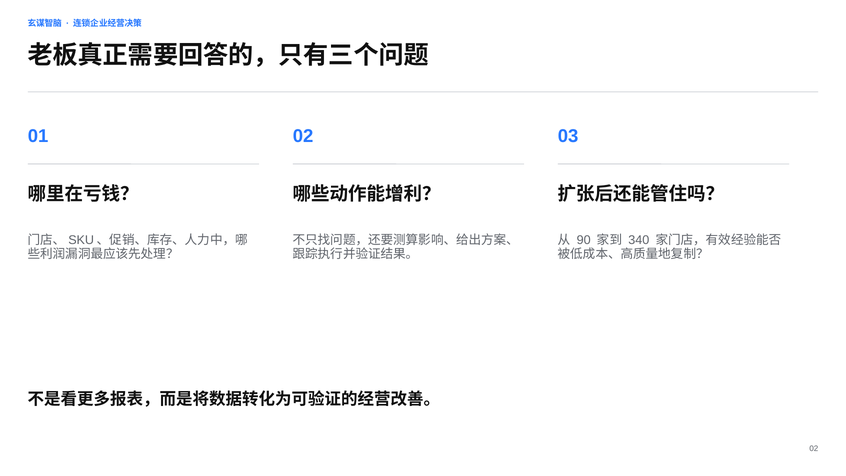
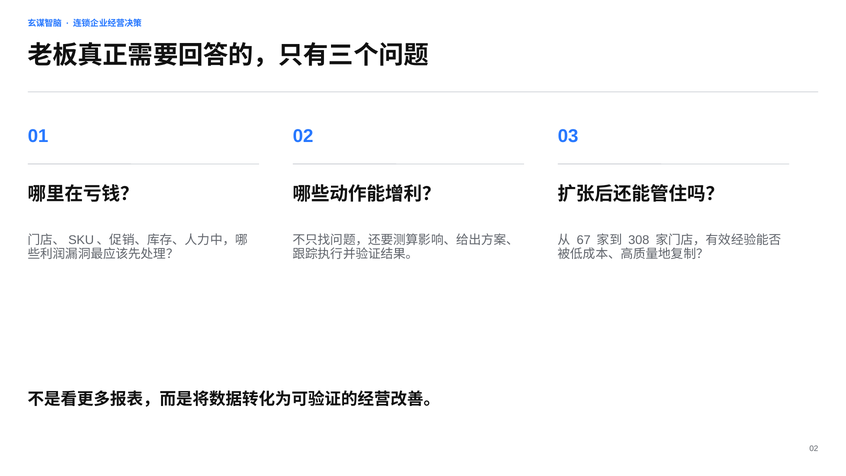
90: 90 -> 67 (584, 240)
340: 340 -> 308 (639, 240)
